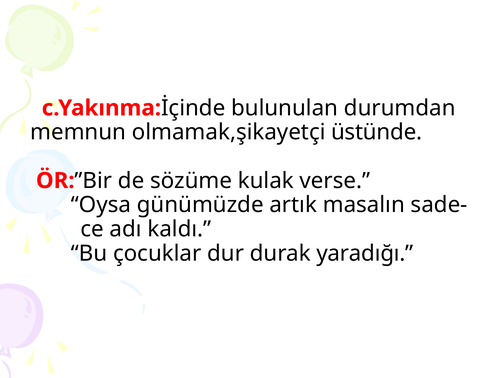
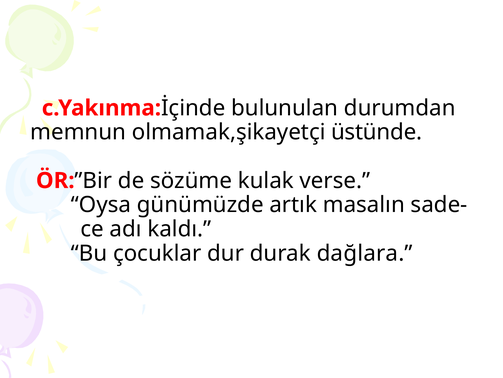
yaradığı: yaradığı -> dağlara (365, 253)
